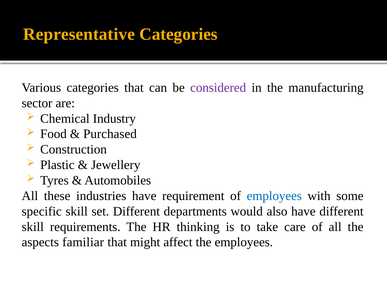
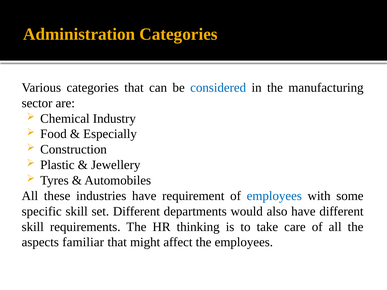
Representative: Representative -> Administration (79, 34)
considered colour: purple -> blue (218, 88)
Purchased: Purchased -> Especially (110, 134)
